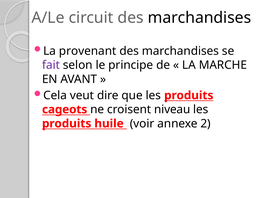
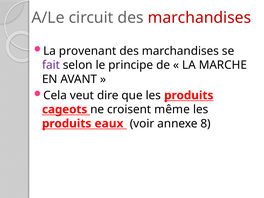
marchandises colour: black -> red (199, 18)
niveau: niveau -> même (172, 110)
huile: huile -> eaux (109, 124)
2: 2 -> 8 (206, 124)
